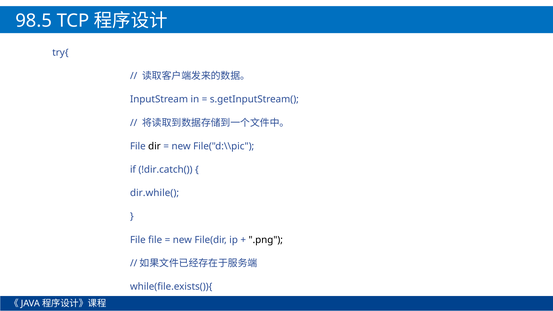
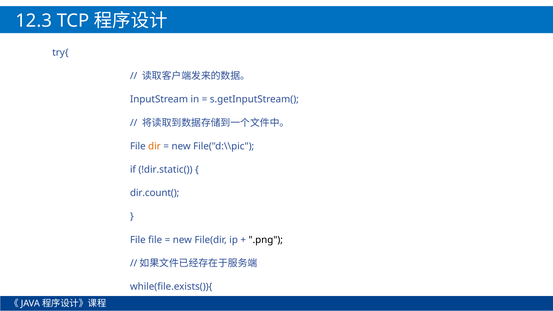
98.5: 98.5 -> 12.3 (34, 21)
dir colour: black -> orange (154, 146)
!dir.catch(: !dir.catch( -> !dir.static( (165, 170)
dir.while(: dir.while( -> dir.count( (155, 193)
